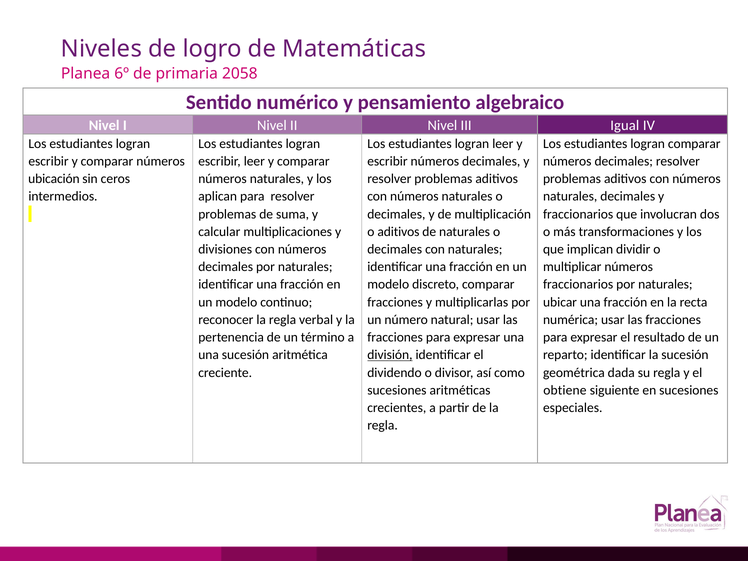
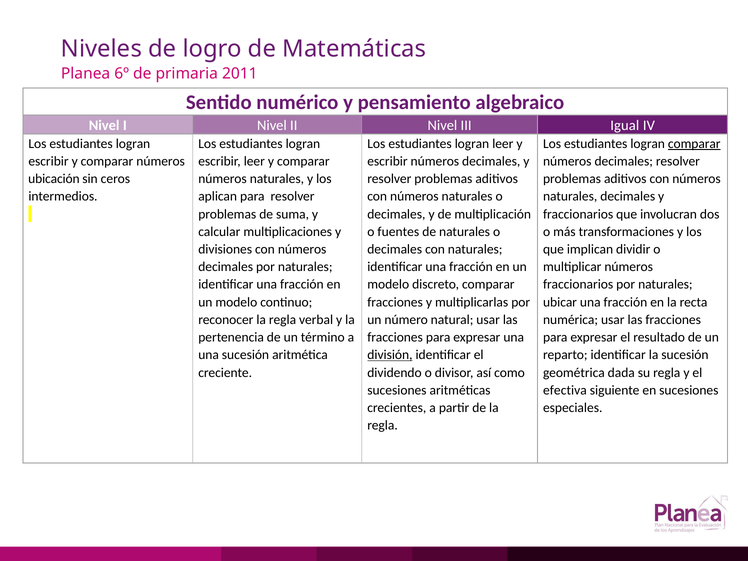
2058: 2058 -> 2011 (240, 74)
comparar underline: none -> present (694, 144)
o aditivos: aditivos -> fuentes (398, 232)
obtiene: obtiene -> efectiva (565, 390)
